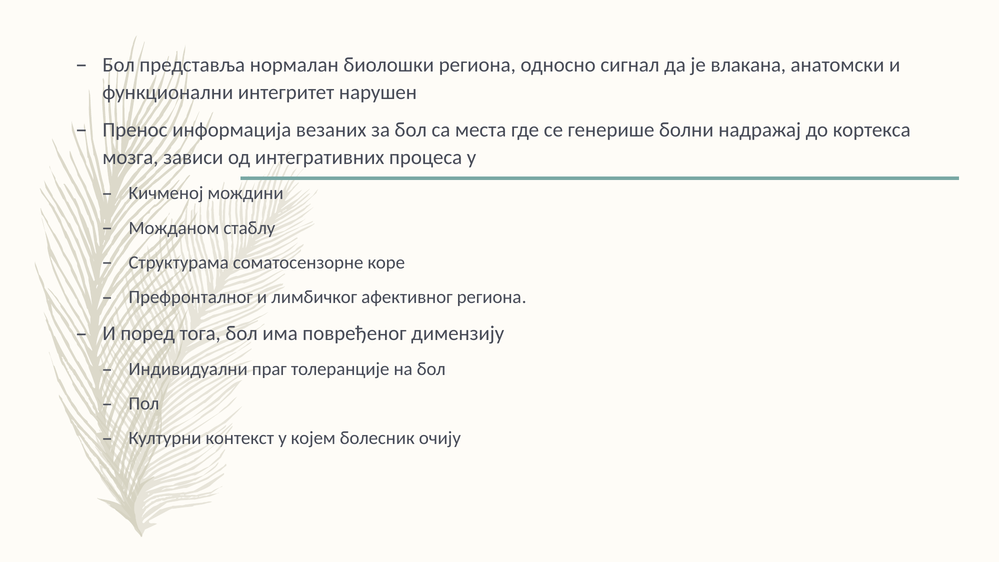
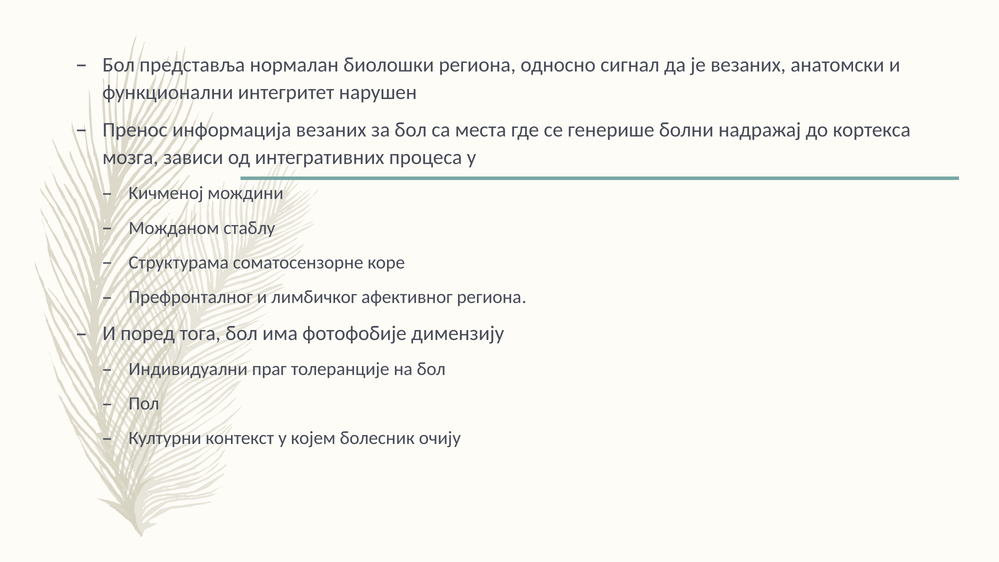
је влакана: влакана -> везаних (748, 65)
повређеног: повређеног -> фотофобије (355, 333)
